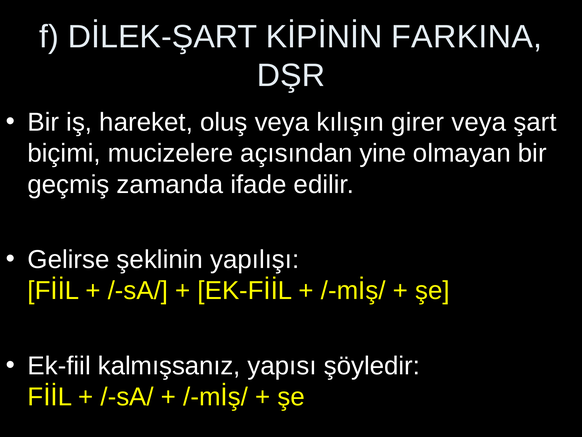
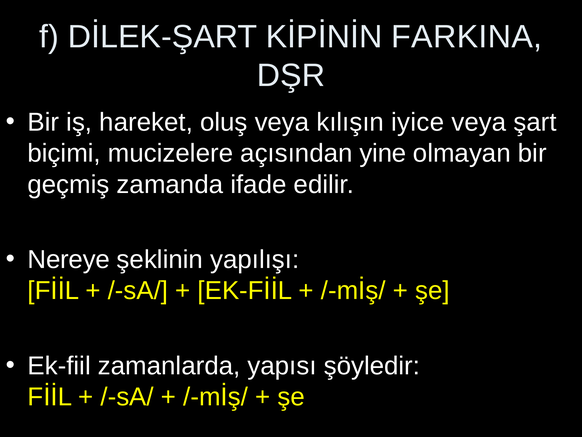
girer: girer -> iyice (418, 122)
Gelirse: Gelirse -> Nereye (69, 259)
kalmışsanız: kalmışsanız -> zamanlarda (169, 366)
